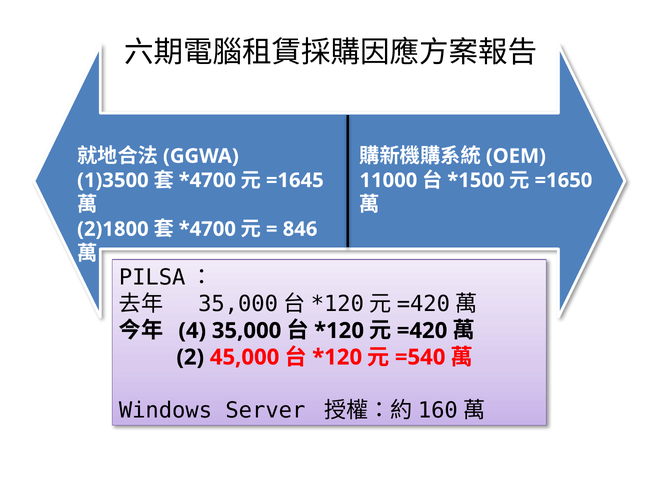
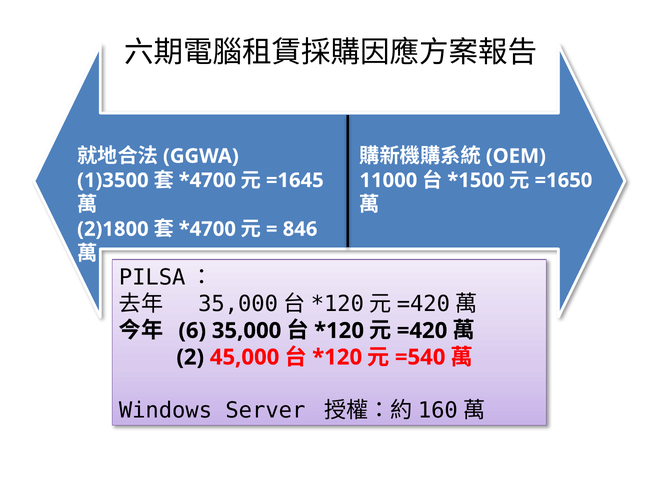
4: 4 -> 6 (192, 331)
